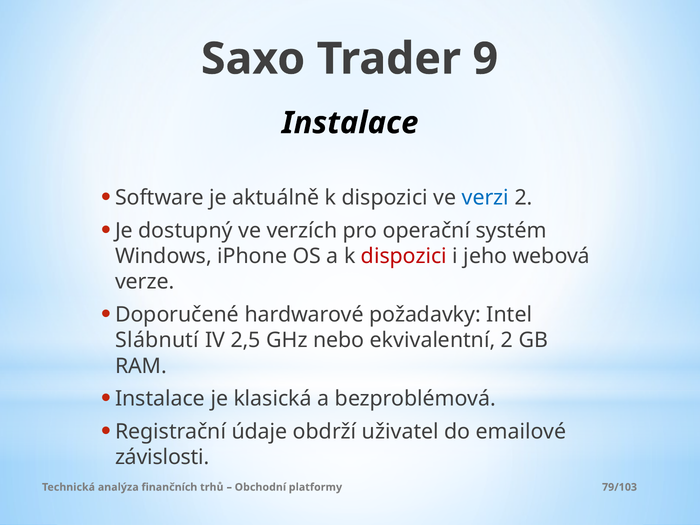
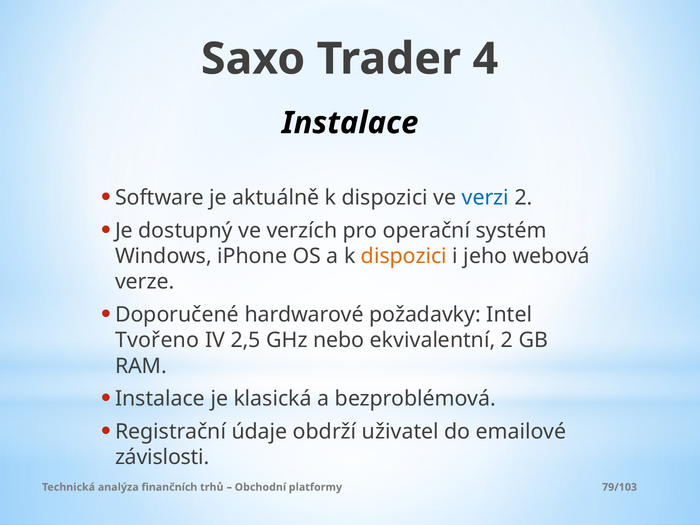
9: 9 -> 4 (485, 59)
dispozici colour: red -> orange (404, 256)
Slábnutí: Slábnutí -> Tvořeno (157, 340)
